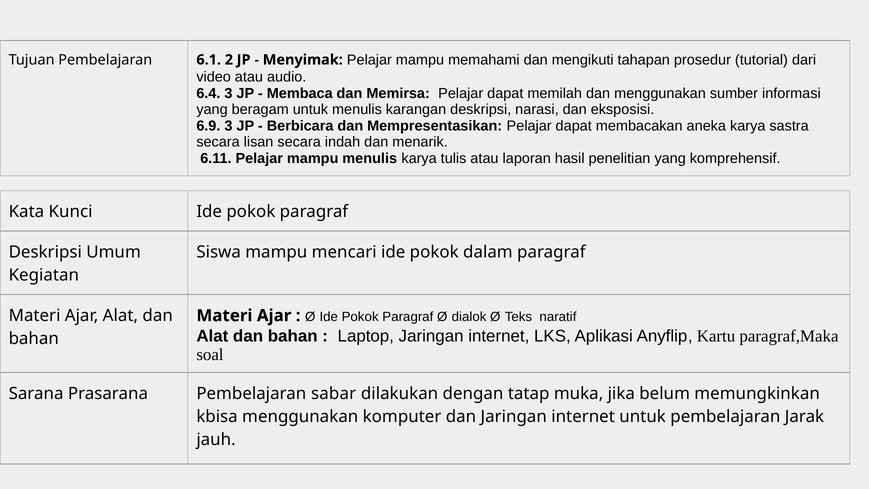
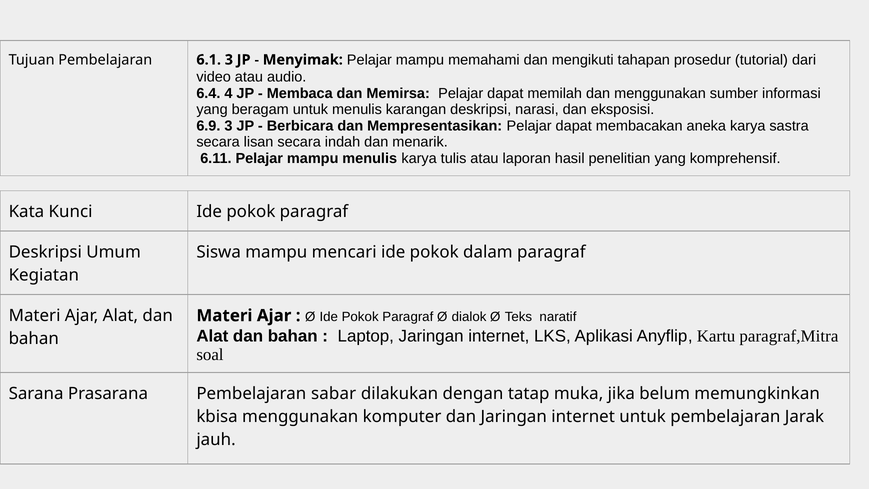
6.1 2: 2 -> 3 (229, 60)
6.4 3: 3 -> 4 (228, 93)
paragraf,Maka: paragraf,Maka -> paragraf,Mitra (789, 336)
